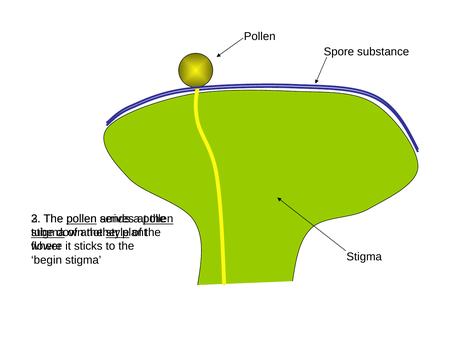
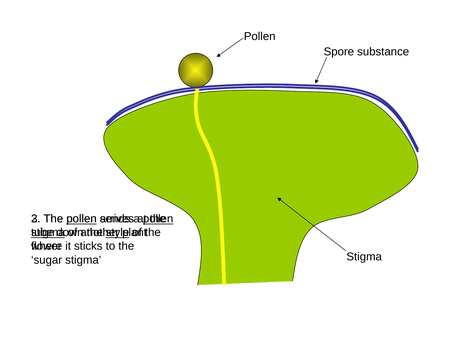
begin: begin -> sugar (47, 260)
